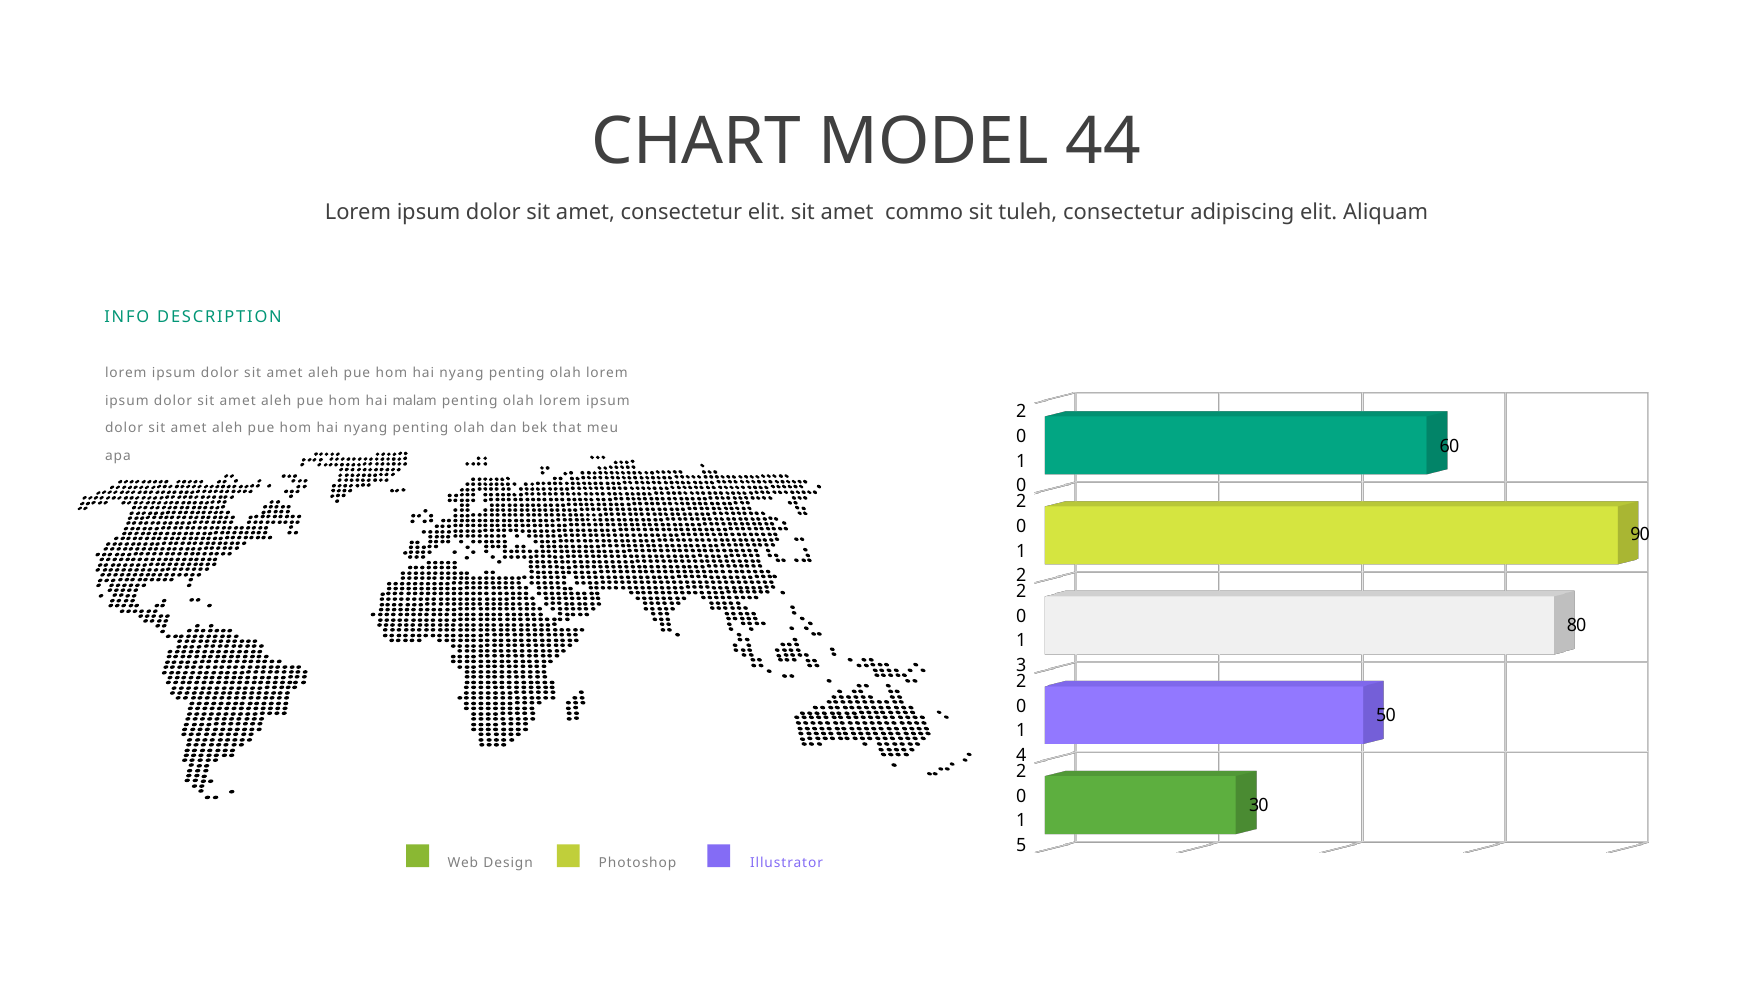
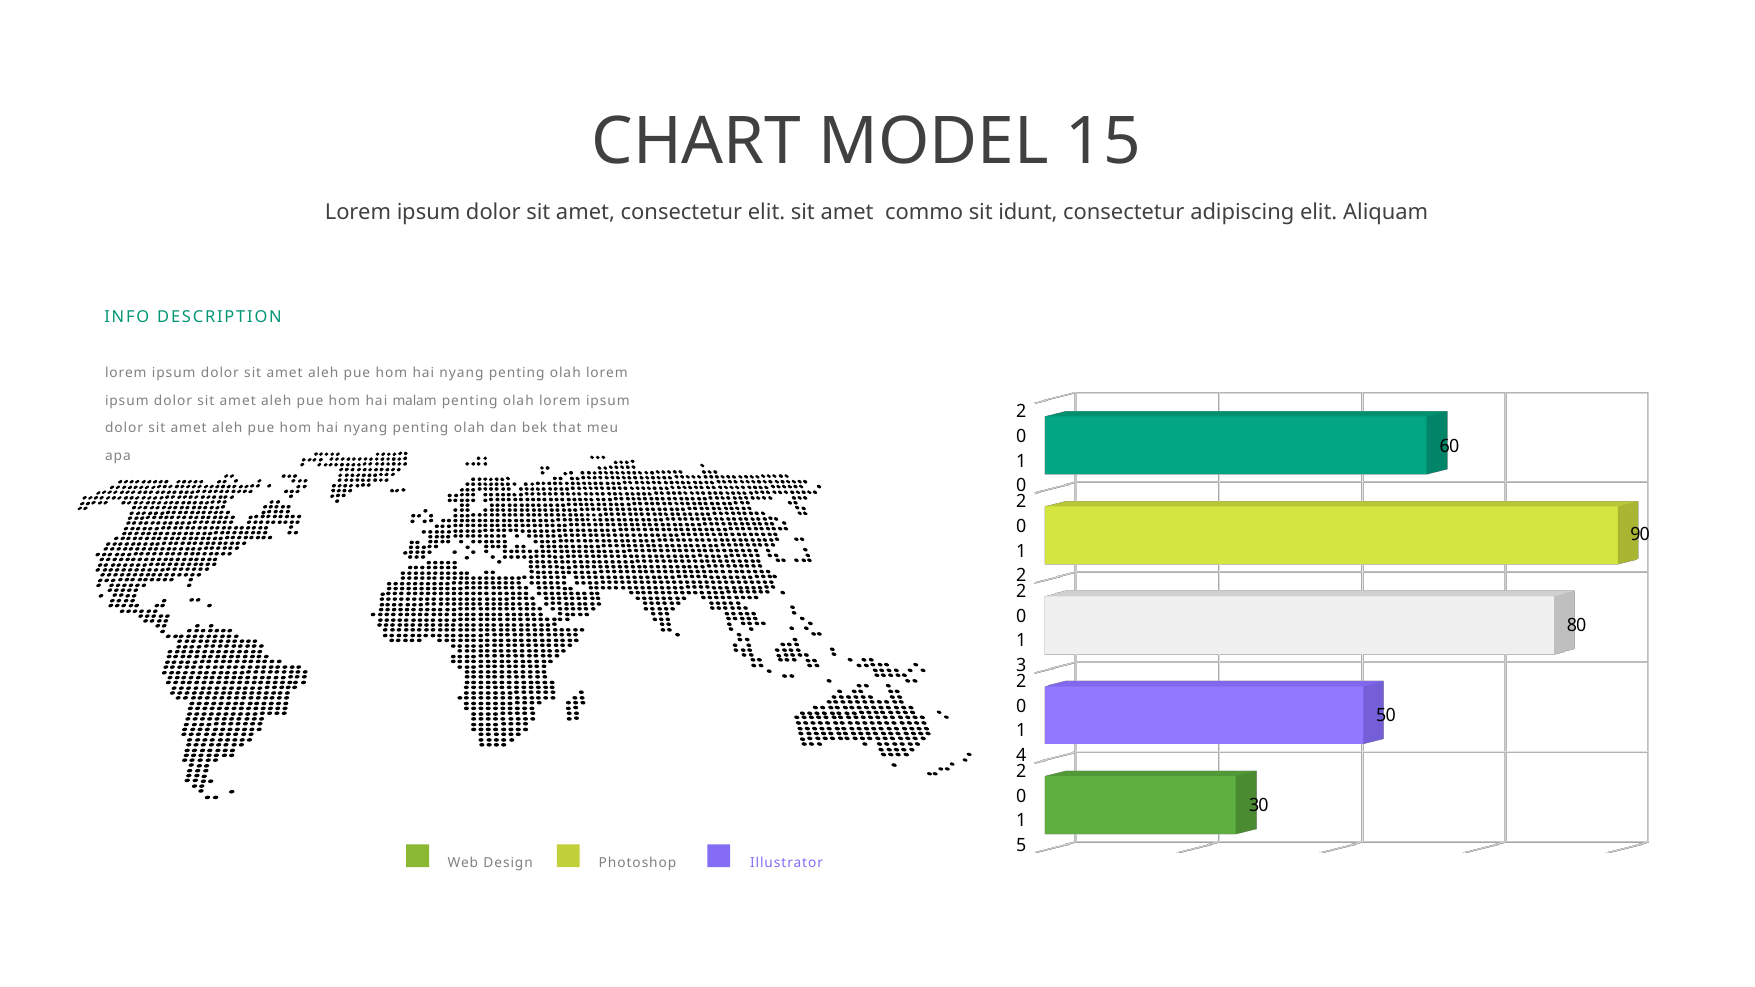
44: 44 -> 15 (1103, 142)
tuleh: tuleh -> idunt (1028, 212)
